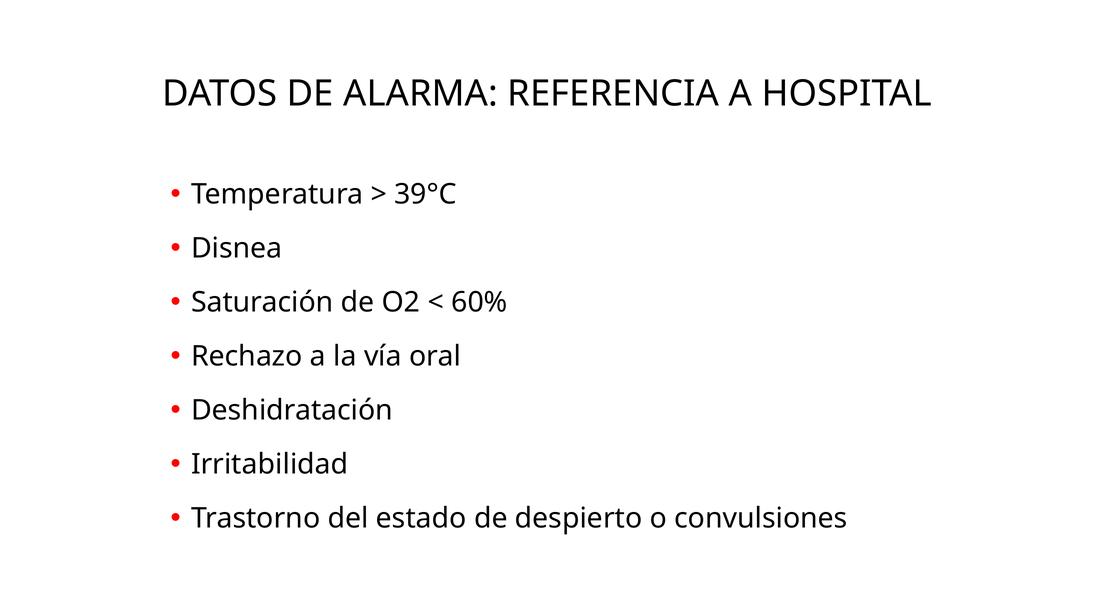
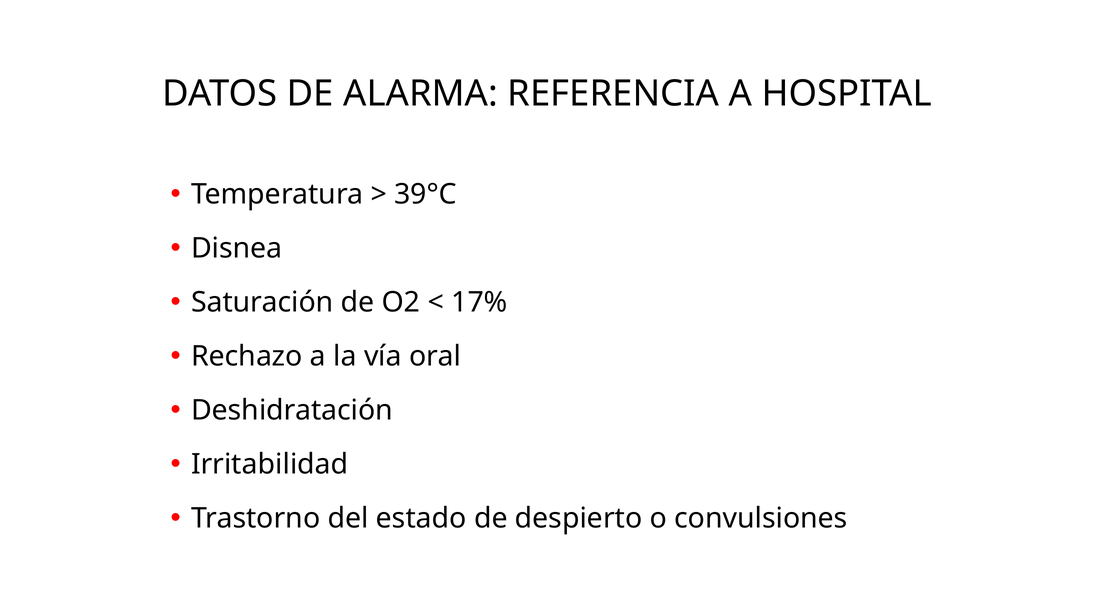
60%: 60% -> 17% (479, 302)
